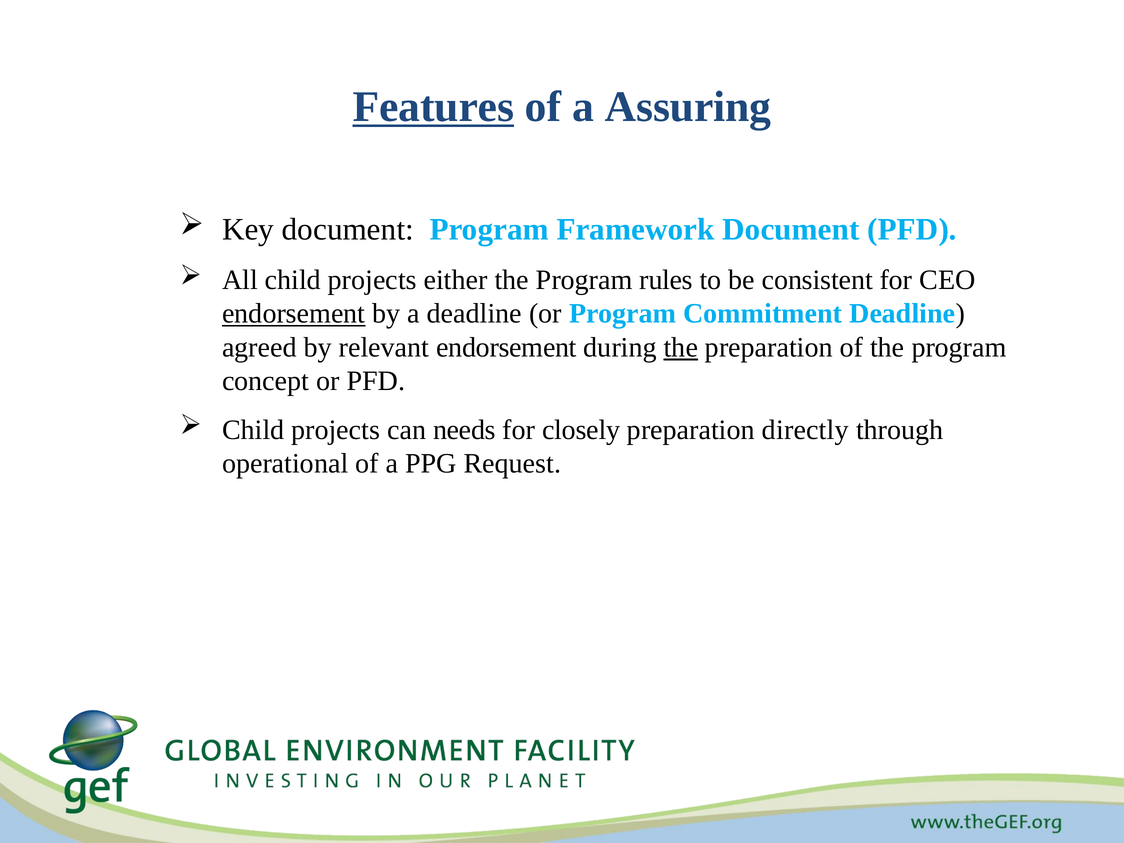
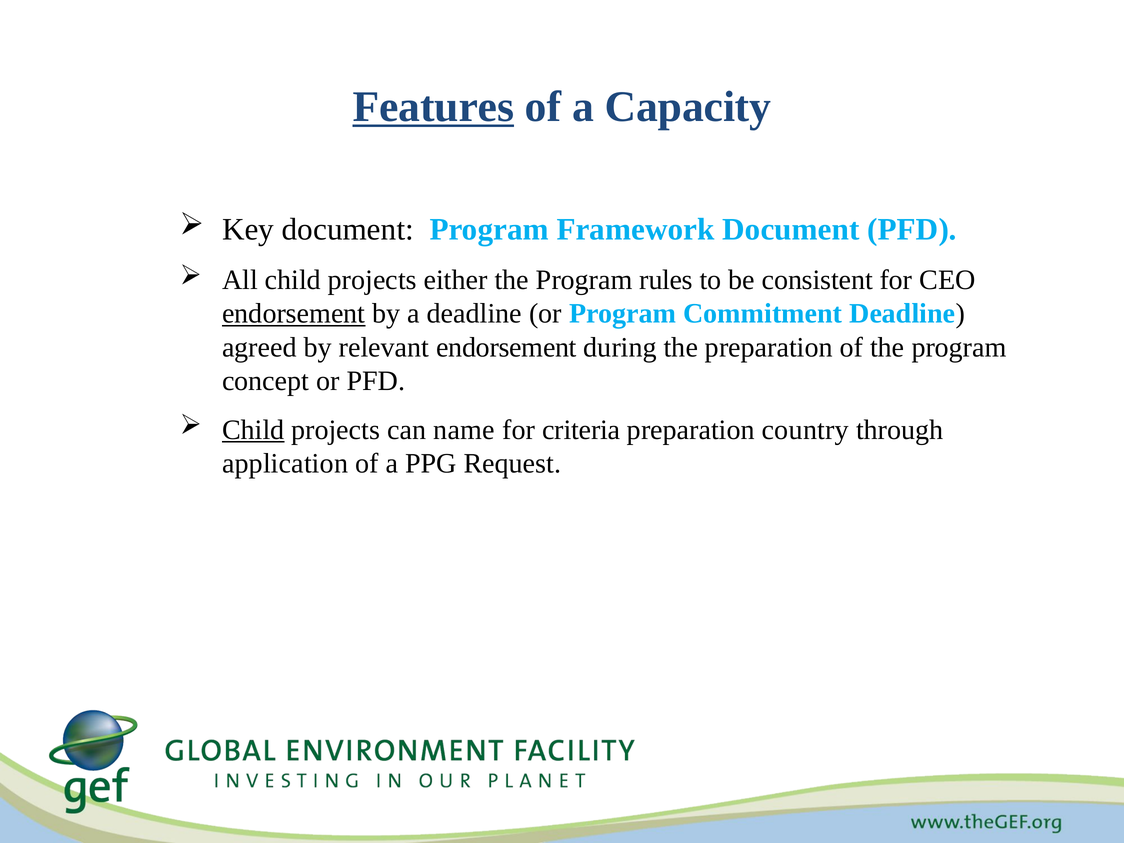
Assuring: Assuring -> Capacity (688, 107)
the underline: present -> none (681, 347)
Child underline: none -> present (253, 430)
needs: needs -> name (464, 430)
closely: closely -> criteria (581, 430)
directly: directly -> country (805, 430)
operational: operational -> application (285, 464)
